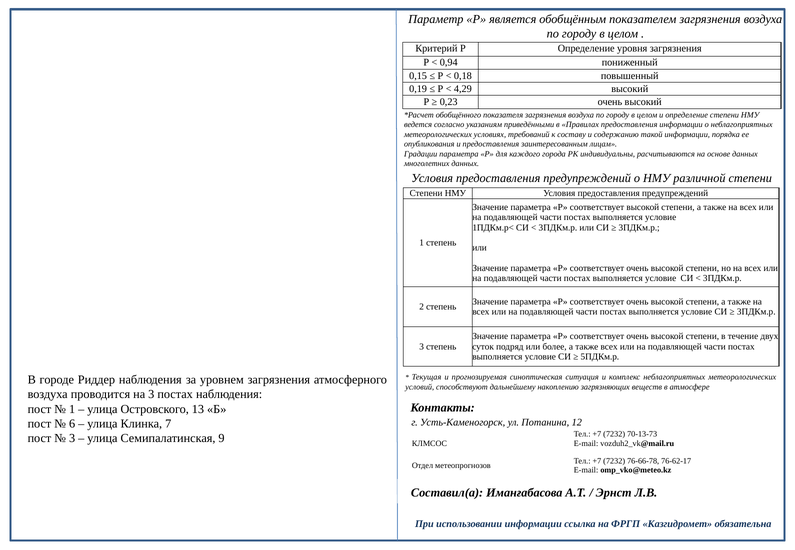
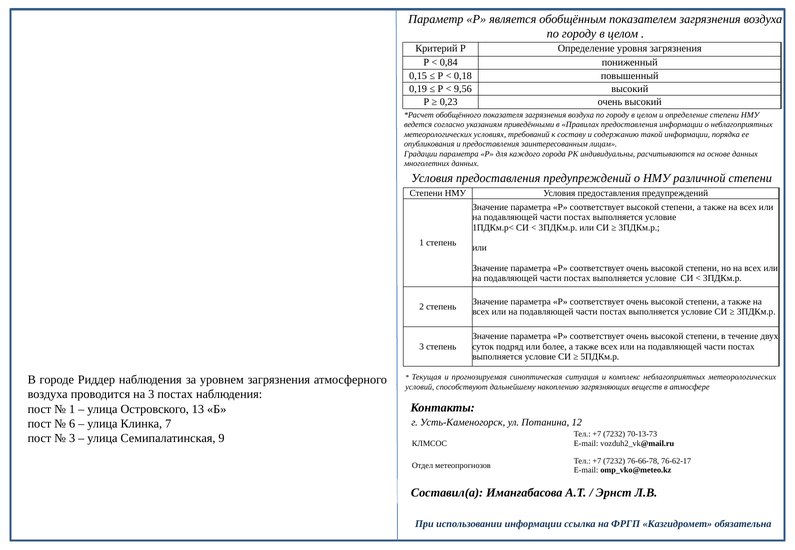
0,94: 0,94 -> 0,84 (449, 63)
4,29: 4,29 -> 9,56 (463, 89)
